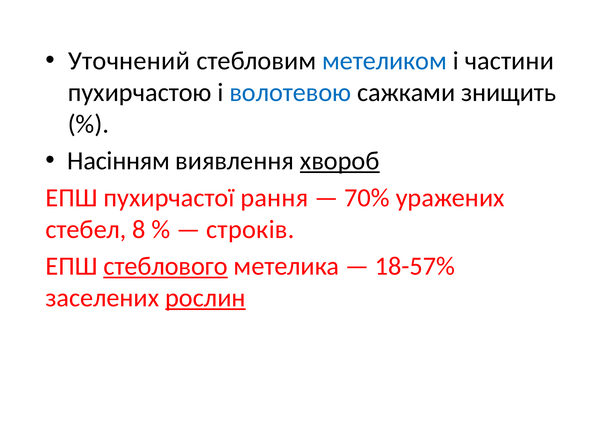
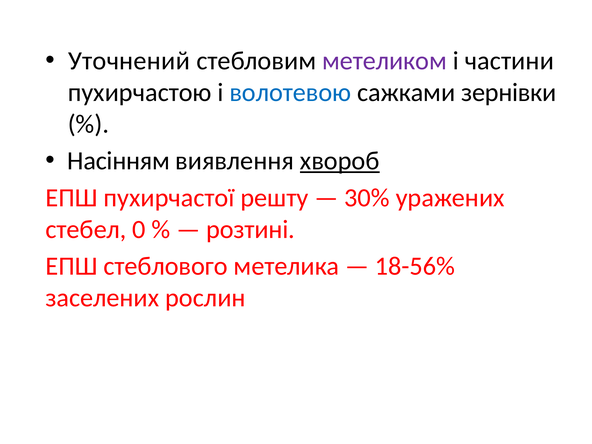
метеликом colour: blue -> purple (384, 61)
знищить: знищить -> зернівки (509, 92)
рання: рання -> решту (274, 198)
70%: 70% -> 30% (367, 198)
8: 8 -> 0 (139, 229)
строків: строків -> розтині (251, 229)
стеблового underline: present -> none (166, 266)
18-57%: 18-57% -> 18-56% (415, 266)
рослин underline: present -> none (205, 298)
